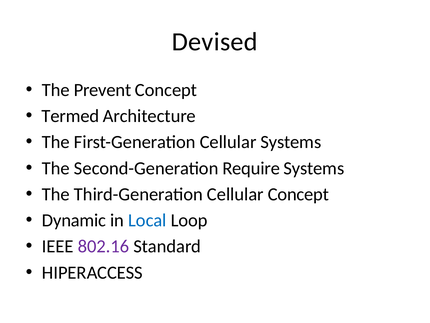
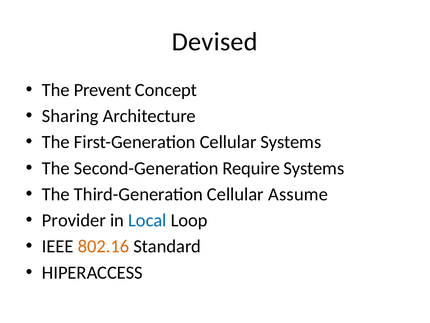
Termed: Termed -> Sharing (70, 116)
Cellular Concept: Concept -> Assume (298, 194)
Dynamic: Dynamic -> Provider (74, 220)
802.16 colour: purple -> orange (104, 246)
